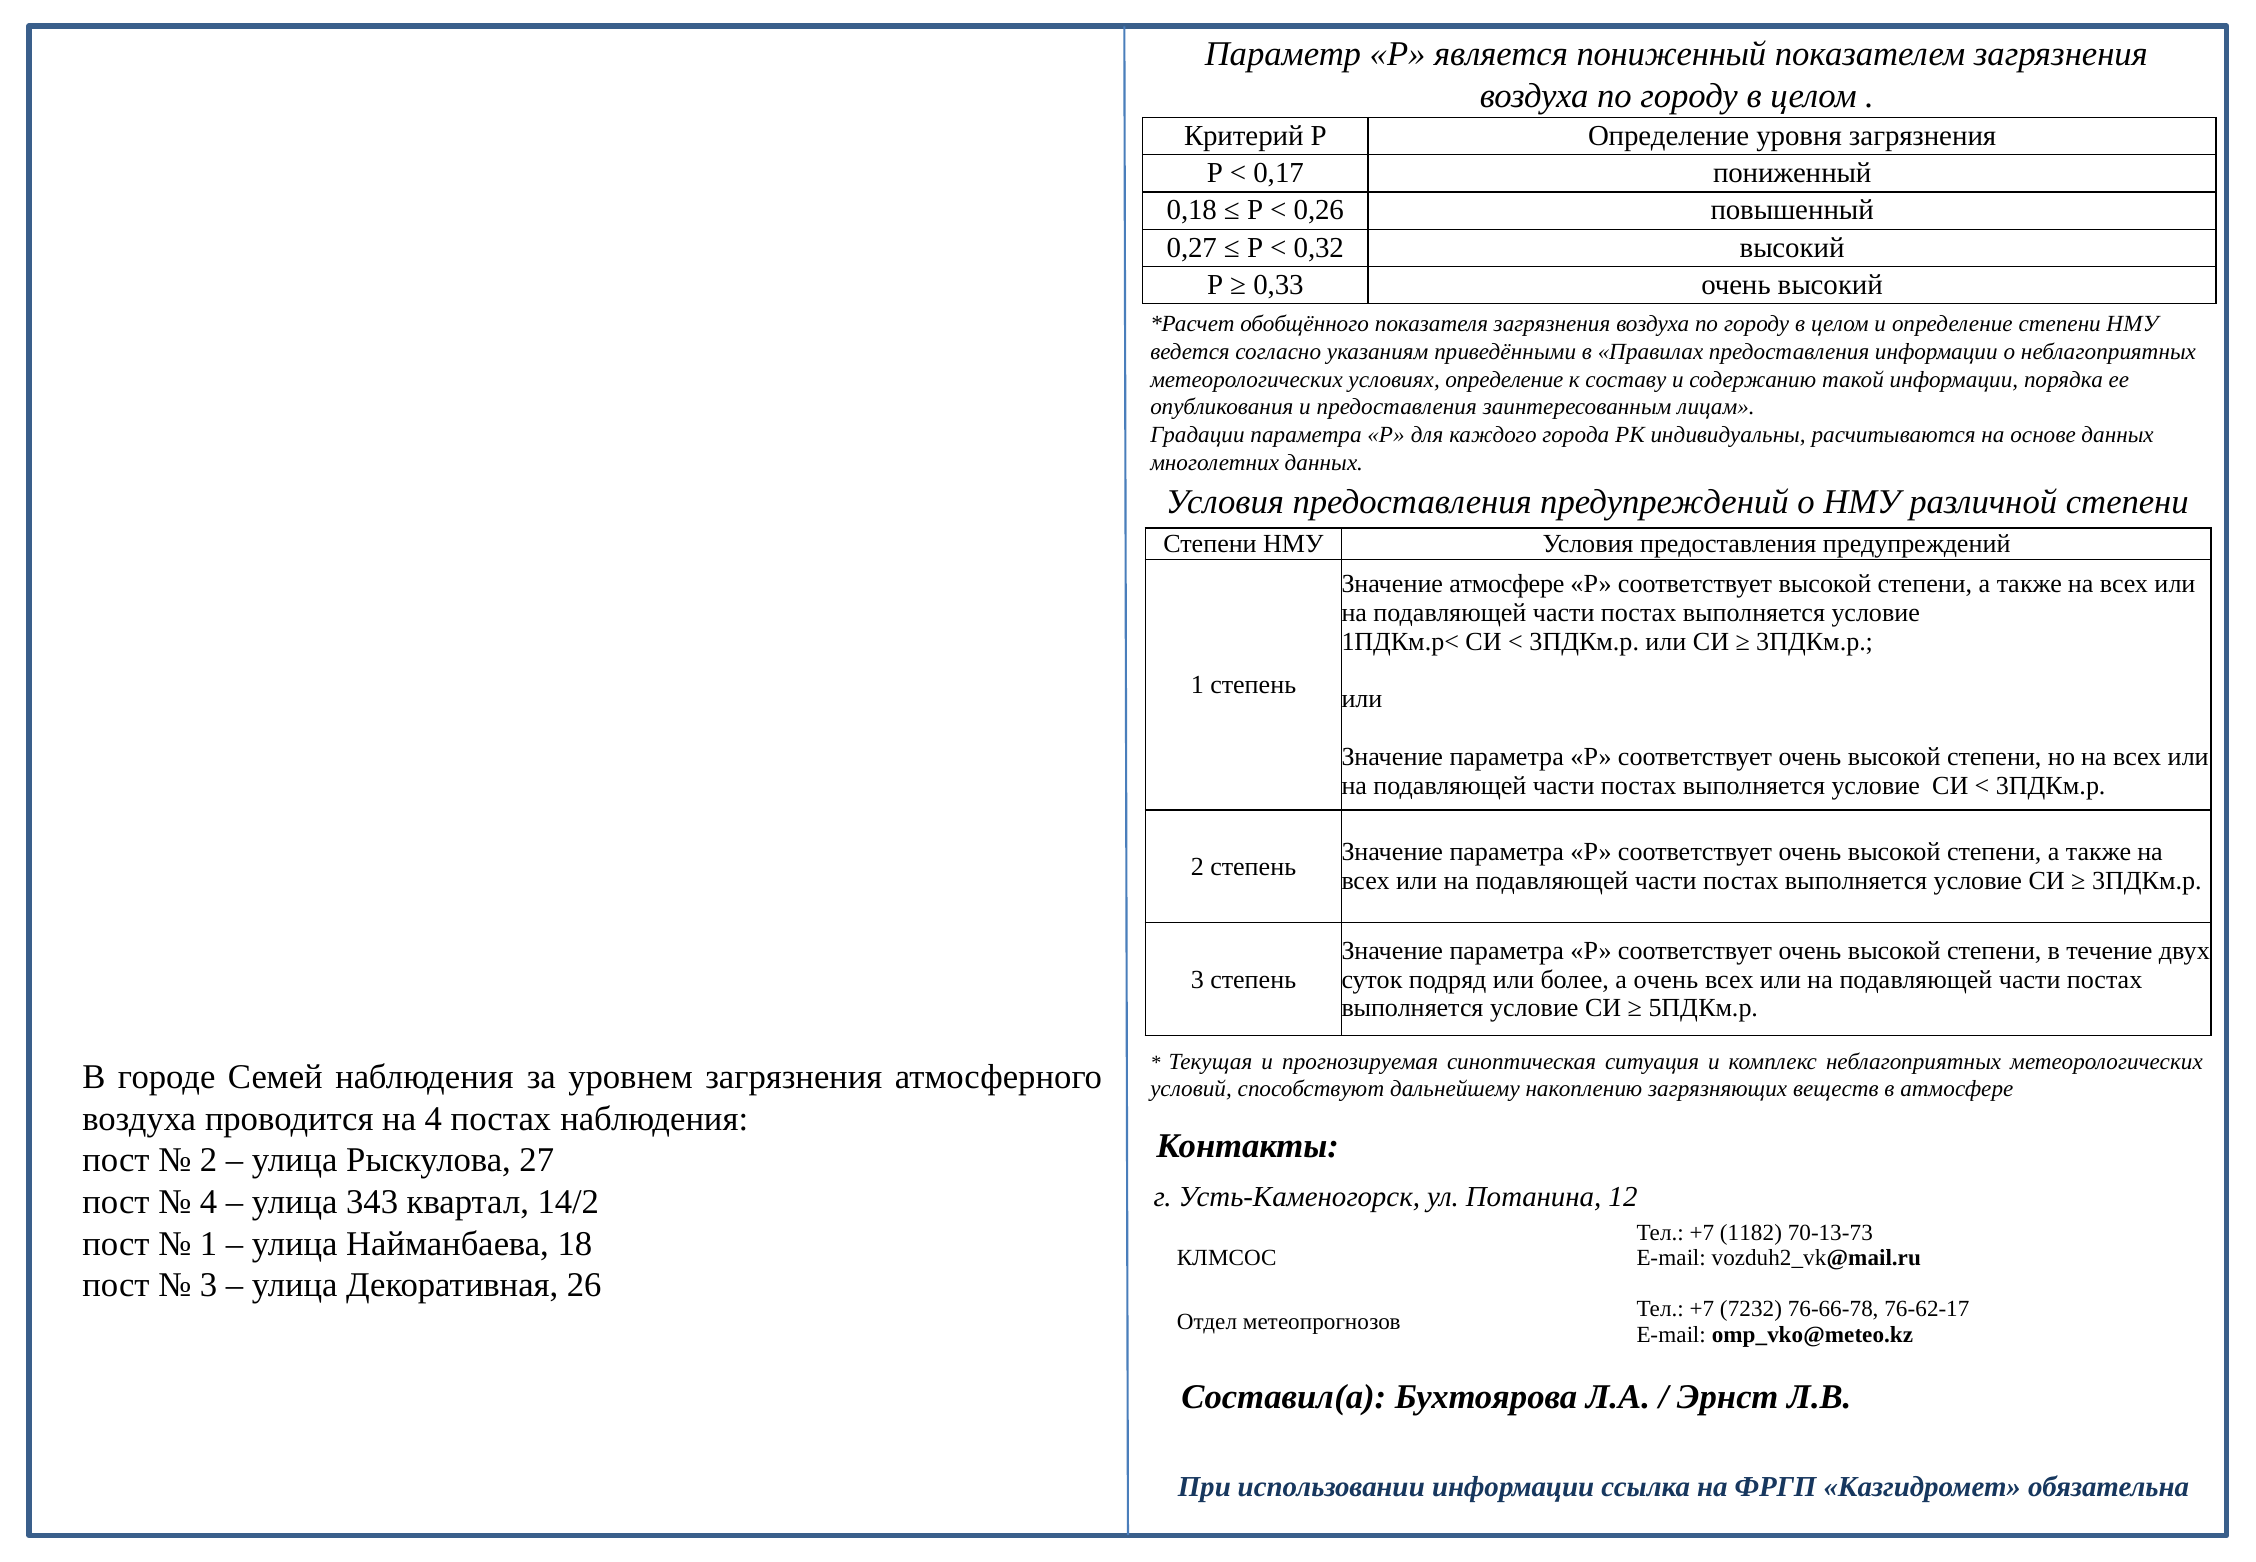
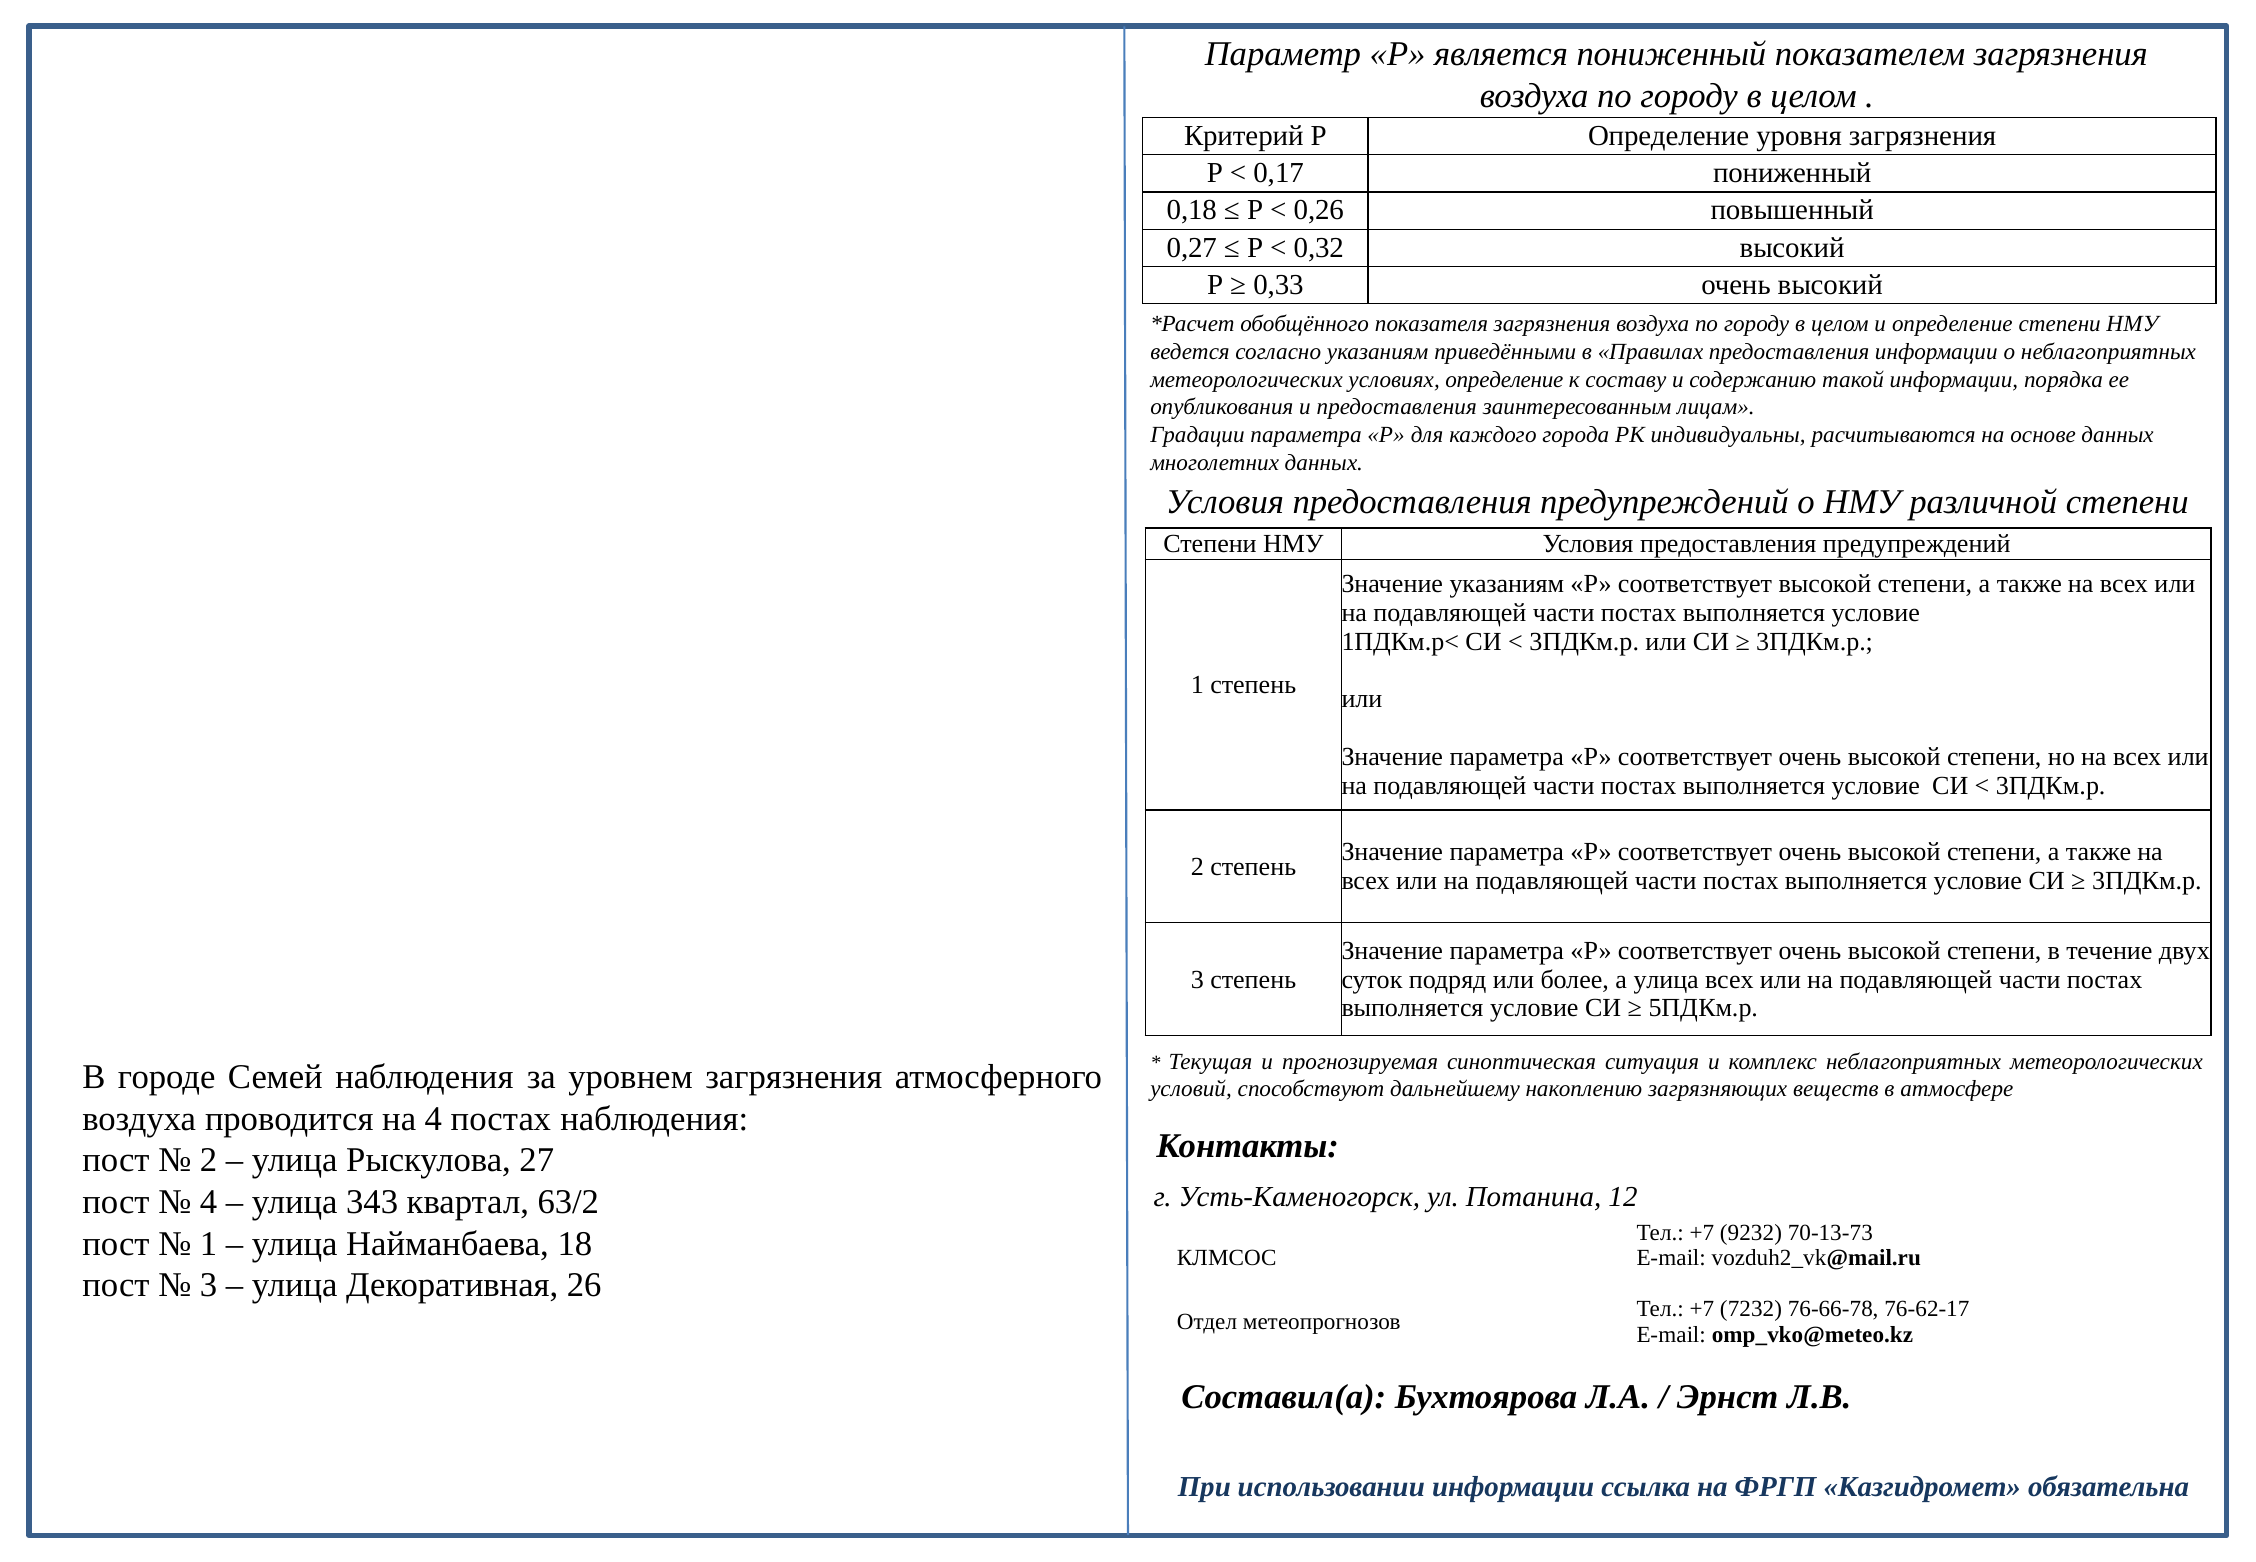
Значение атмосфере: атмосфере -> указаниям (1507, 584)
а очень: очень -> улица (1666, 979)
14/2: 14/2 -> 63/2 (568, 1202)
1182: 1182 -> 9232 (1751, 1232)
